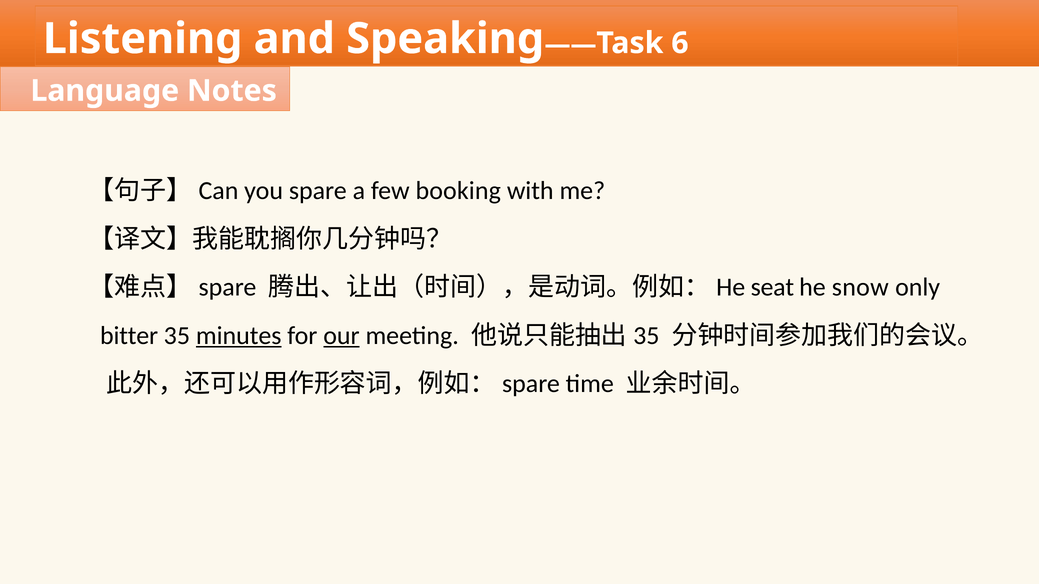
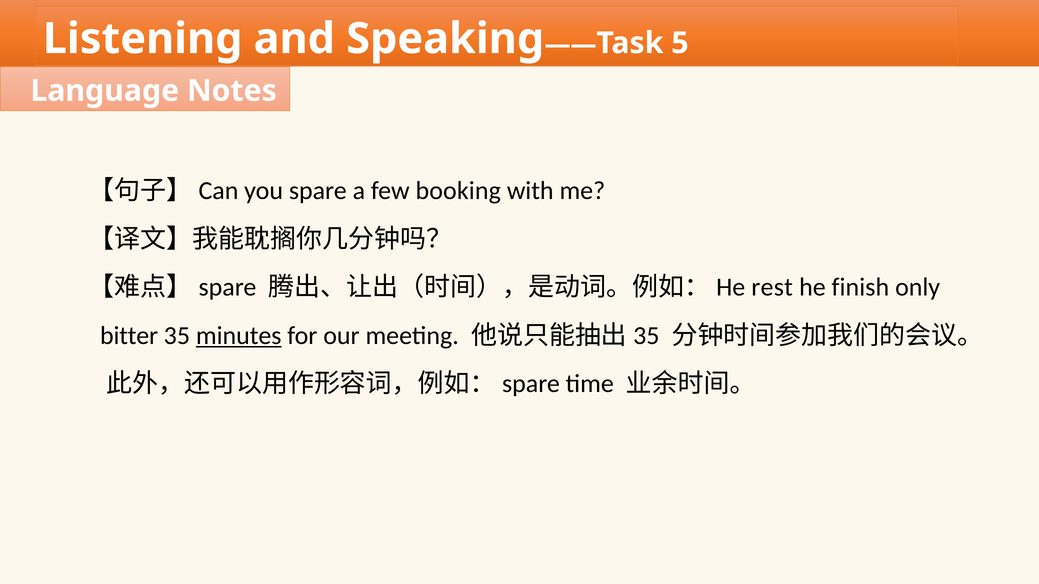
6: 6 -> 5 (680, 43)
seat: seat -> rest (772, 287)
snow: snow -> finish (860, 287)
our underline: present -> none (341, 336)
